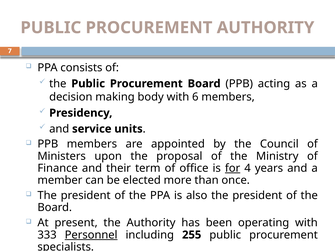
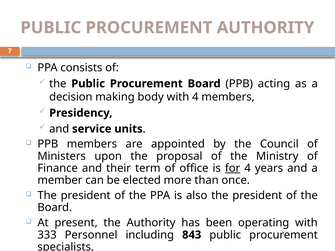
with 6: 6 -> 4 (195, 97)
Personnel underline: present -> none (91, 235)
255: 255 -> 843 (192, 235)
